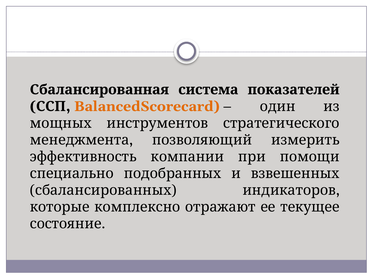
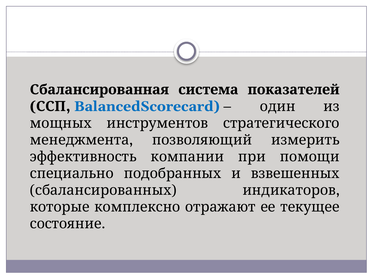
BalancedScorecard colour: orange -> blue (147, 107)
